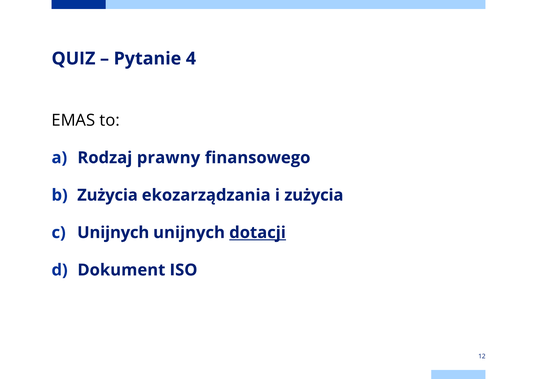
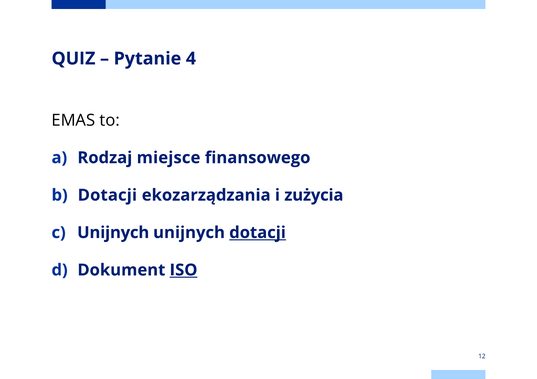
prawny: prawny -> miejsce (168, 158)
Zużycia: Zużycia -> Dotacji (107, 196)
ISO underline: none -> present (184, 271)
